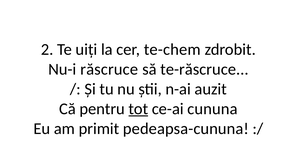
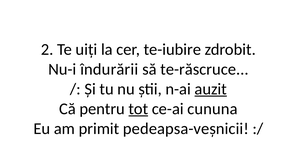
te-chem: te-chem -> te-iubire (172, 50)
răscruce: răscruce -> îndurării (109, 69)
auzit underline: none -> present (211, 89)
pedeapsa-cununa: pedeapsa-cununa -> pedeapsa-veșnicii (186, 129)
